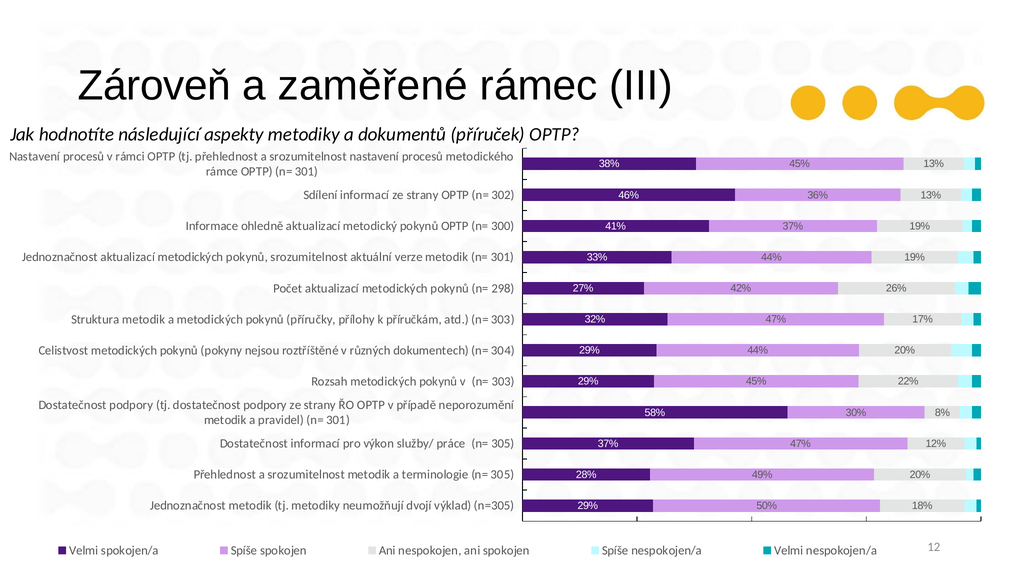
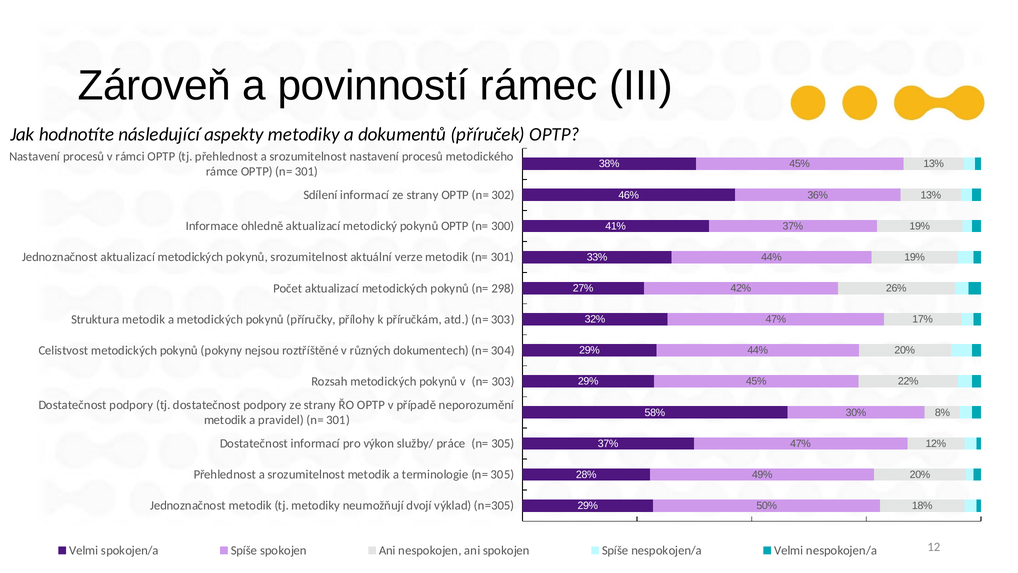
zaměřené: zaměřené -> povinností (373, 86)
